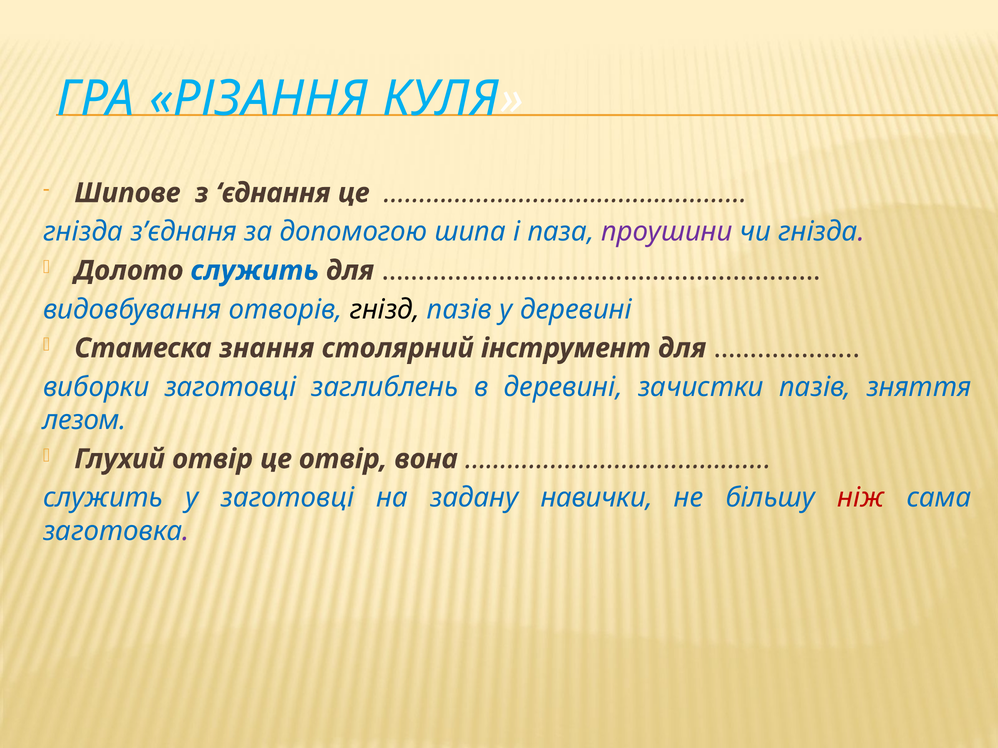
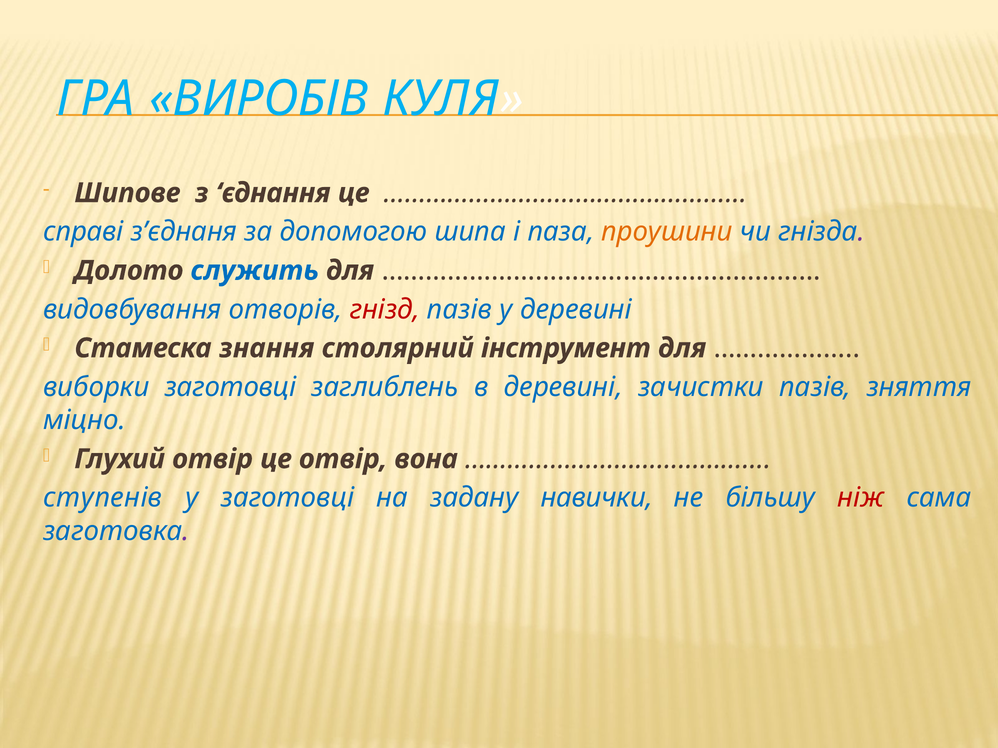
РІЗАННЯ: РІЗАННЯ -> ВИРОБІВ (259, 99)
гнізда: гнізда -> справі (83, 232)
проушини colour: purple -> orange (667, 232)
гнізд colour: black -> red (385, 310)
лезом: лезом -> міцно (85, 420)
служить: служить -> ступенів (103, 498)
